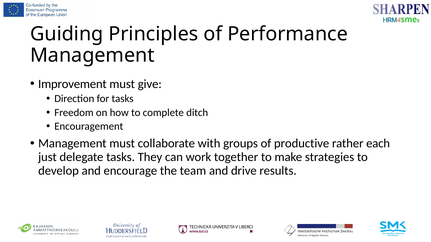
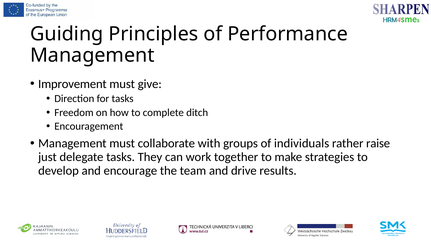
productive: productive -> individuals (302, 144)
each: each -> raise (378, 144)
